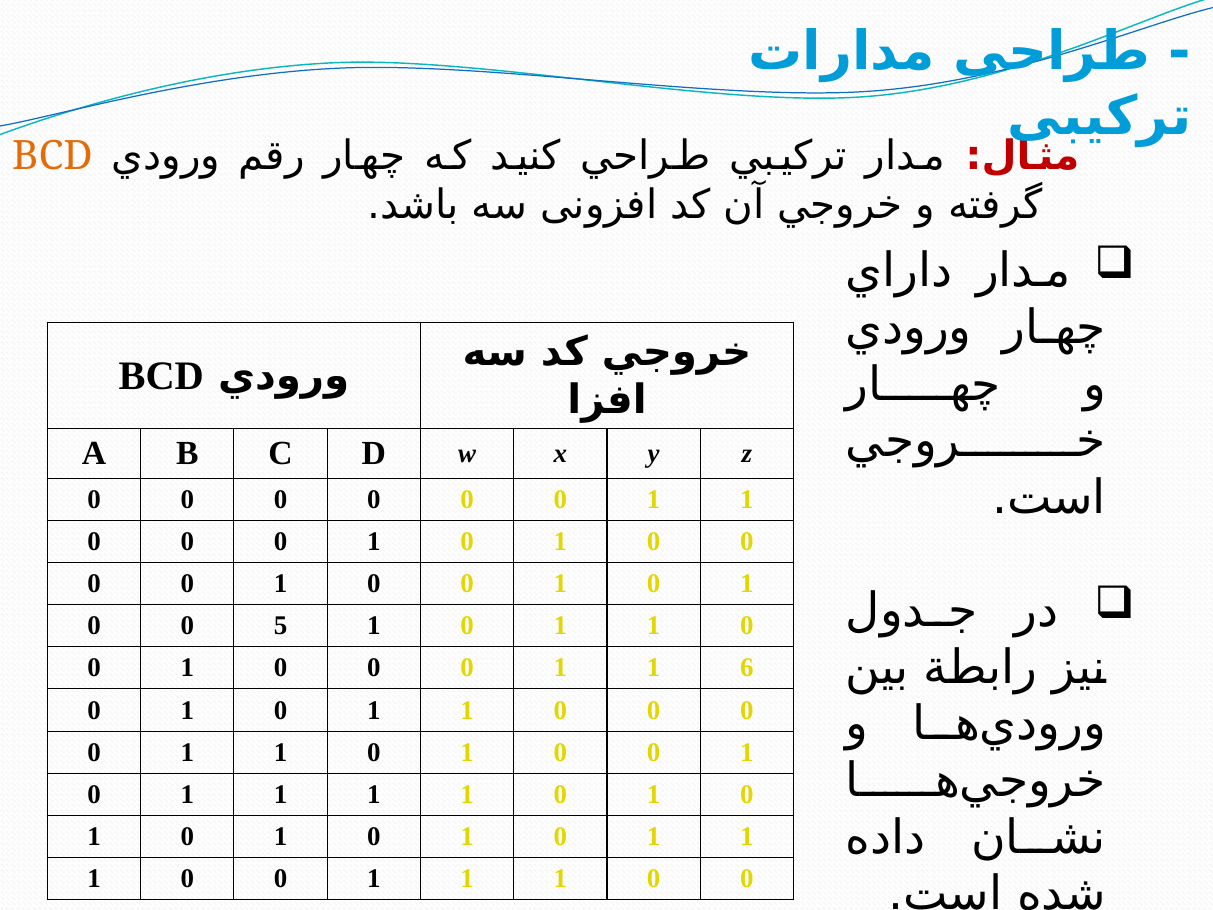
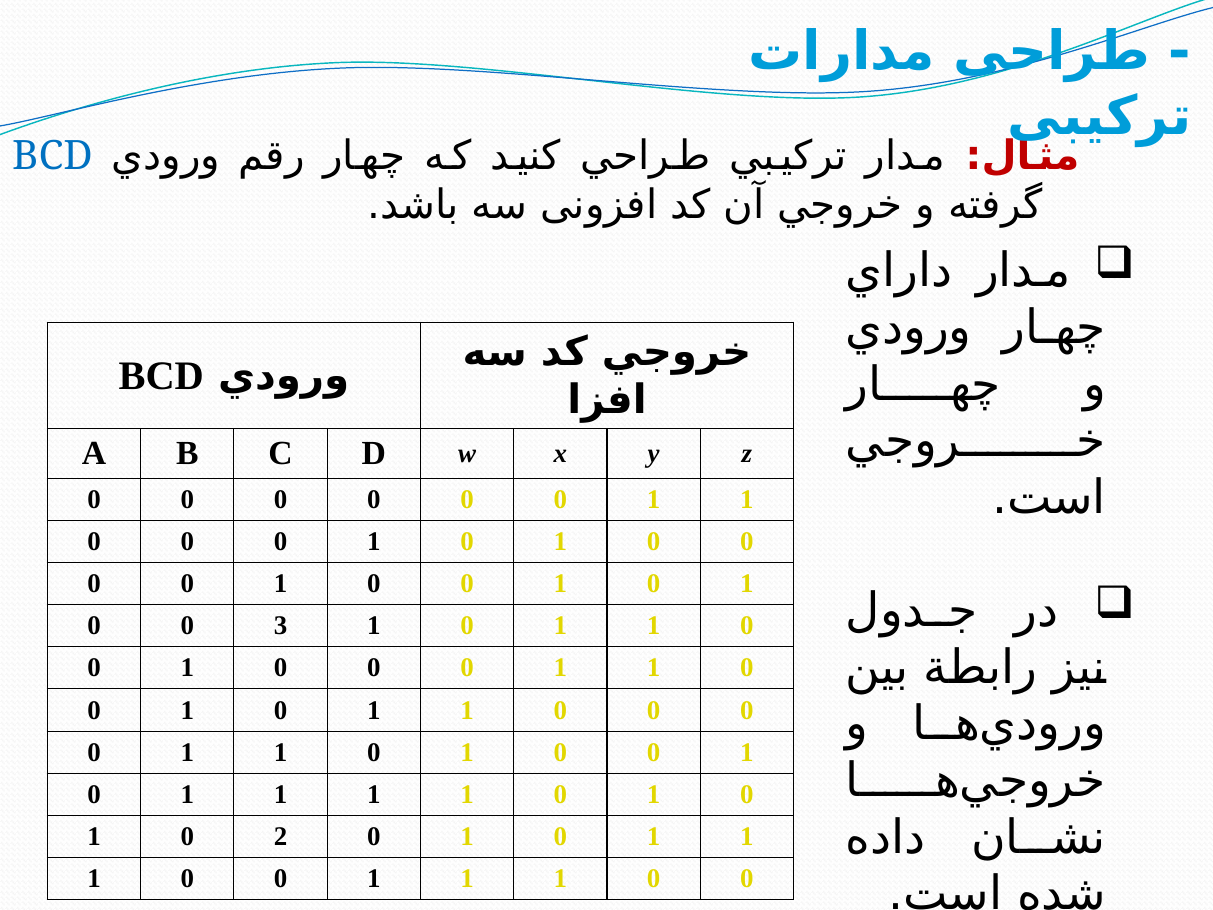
BCD colour: orange -> blue (53, 156)
5: 5 -> 3 (281, 626)
6: 6 -> 0 (747, 668)
1: 1 -> 2 (281, 836)
